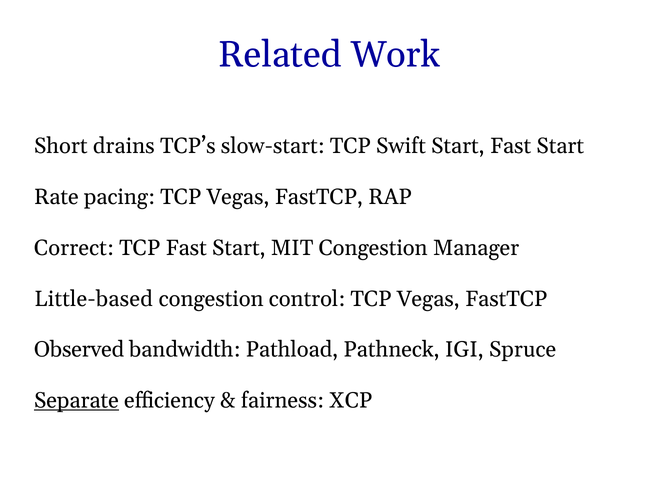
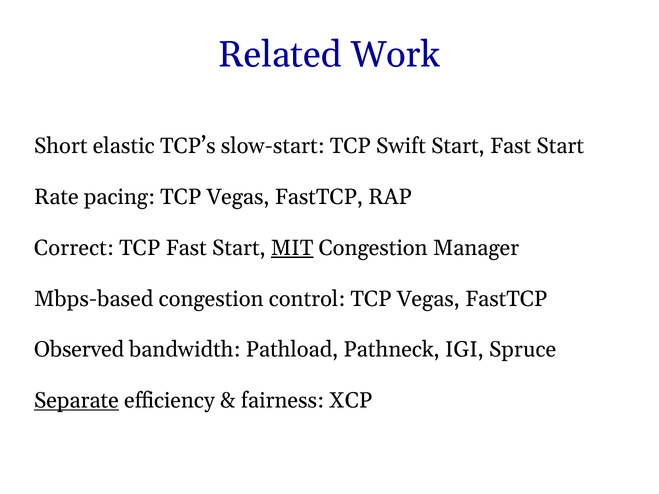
drains: drains -> elastic (124, 146)
MIT underline: none -> present (292, 248)
Little-based: Little-based -> Mbps-based (94, 299)
